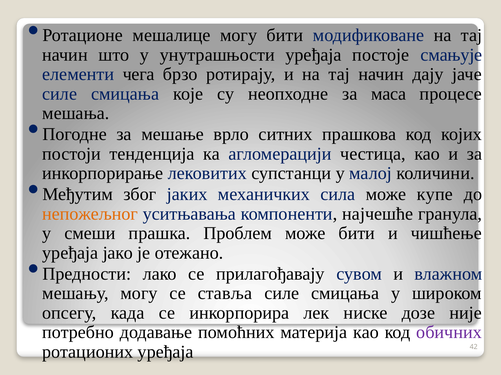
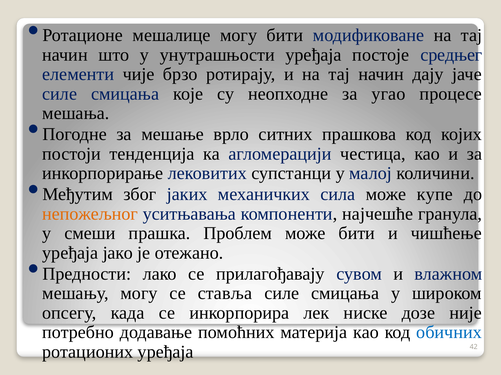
смањује: смањује -> средњег (451, 55)
чега: чега -> чије (139, 74)
маса: маса -> угао (388, 94)
обичних colour: purple -> blue (449, 333)
